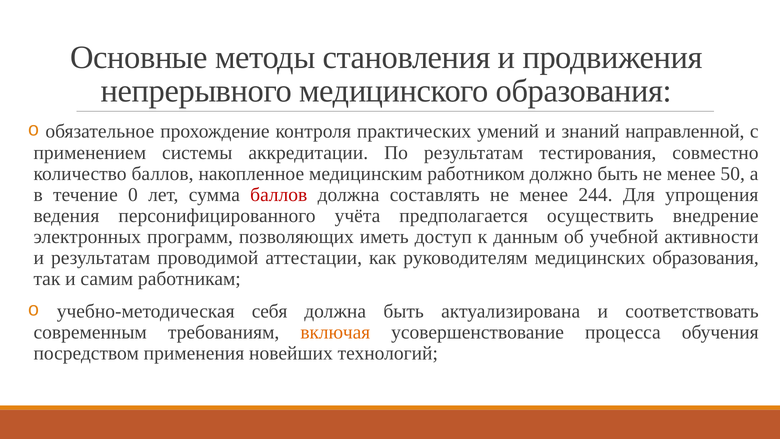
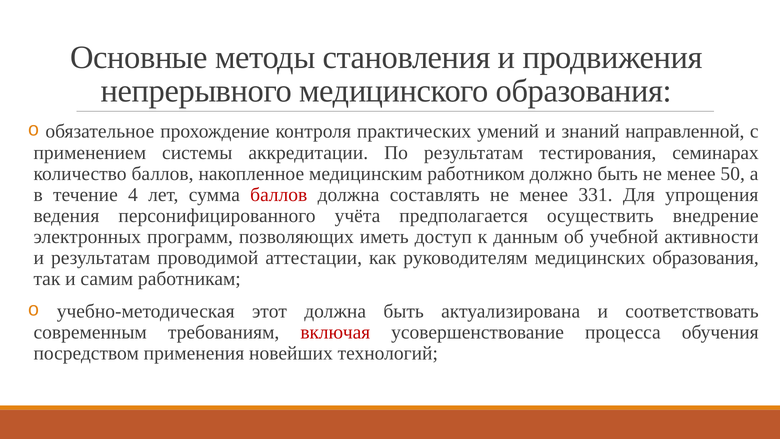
совместно: совместно -> семинарах (716, 152)
0: 0 -> 4 (133, 195)
244: 244 -> 331 (596, 195)
себя: себя -> этот (270, 311)
включая colour: orange -> red (335, 332)
